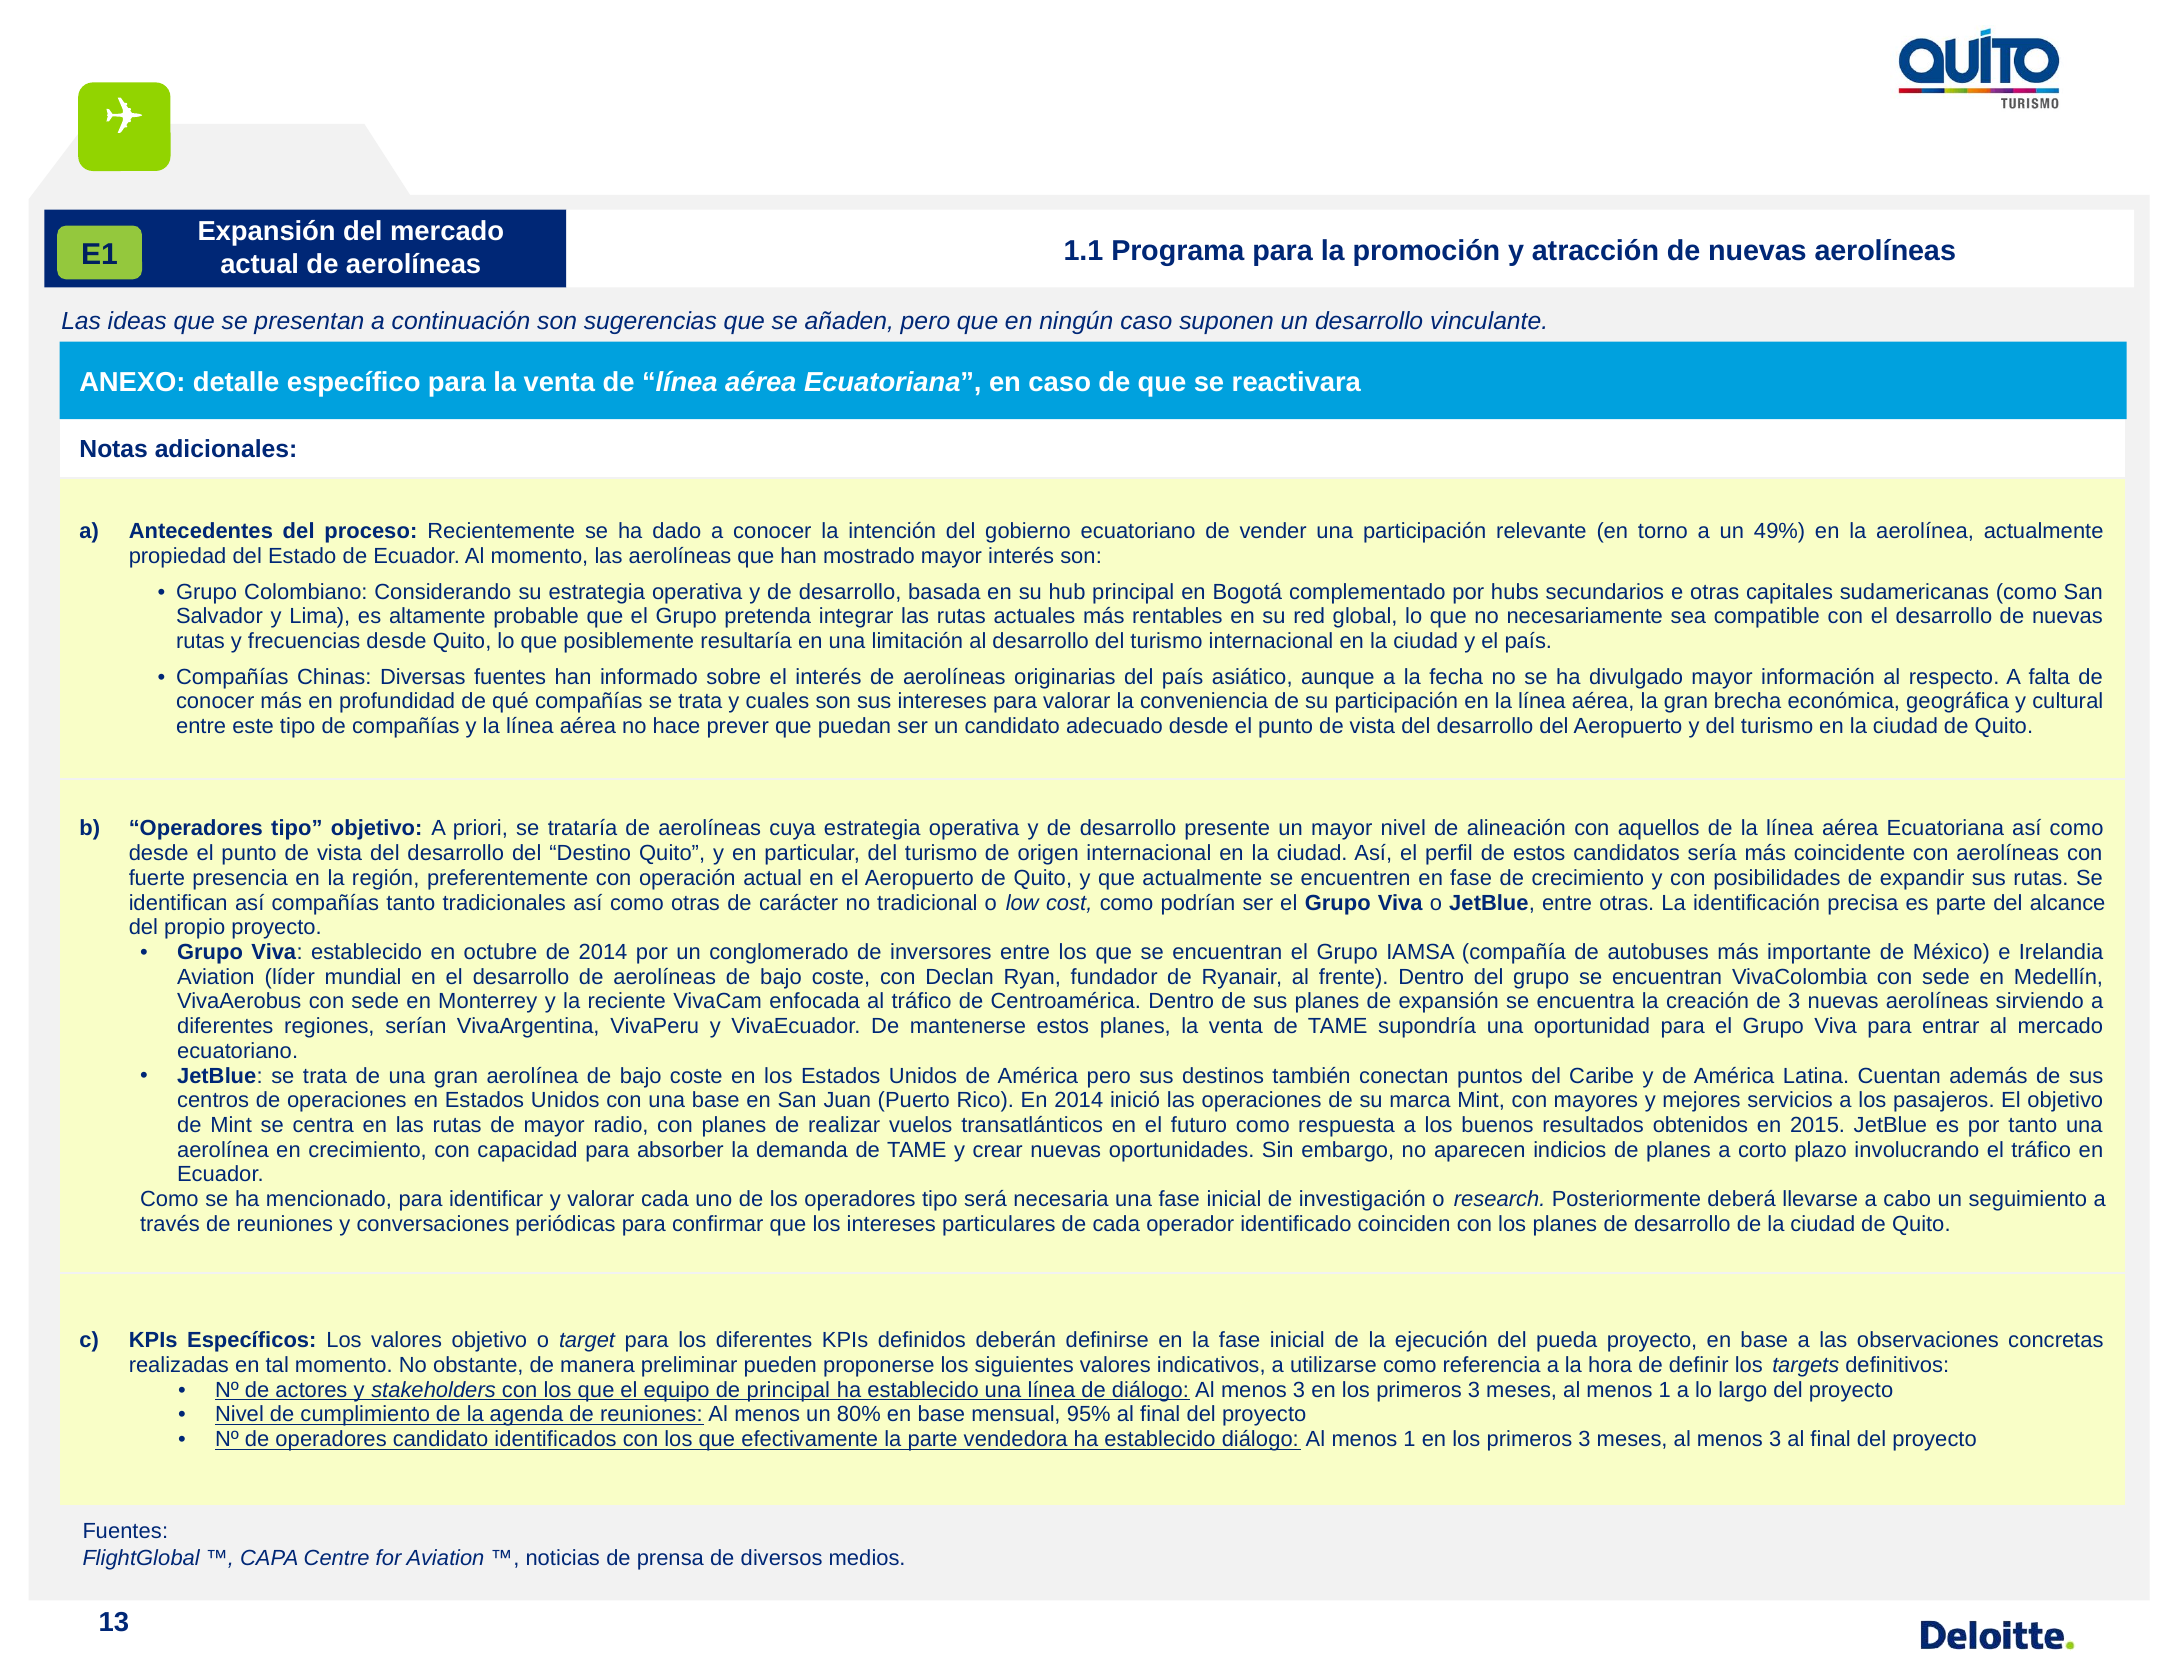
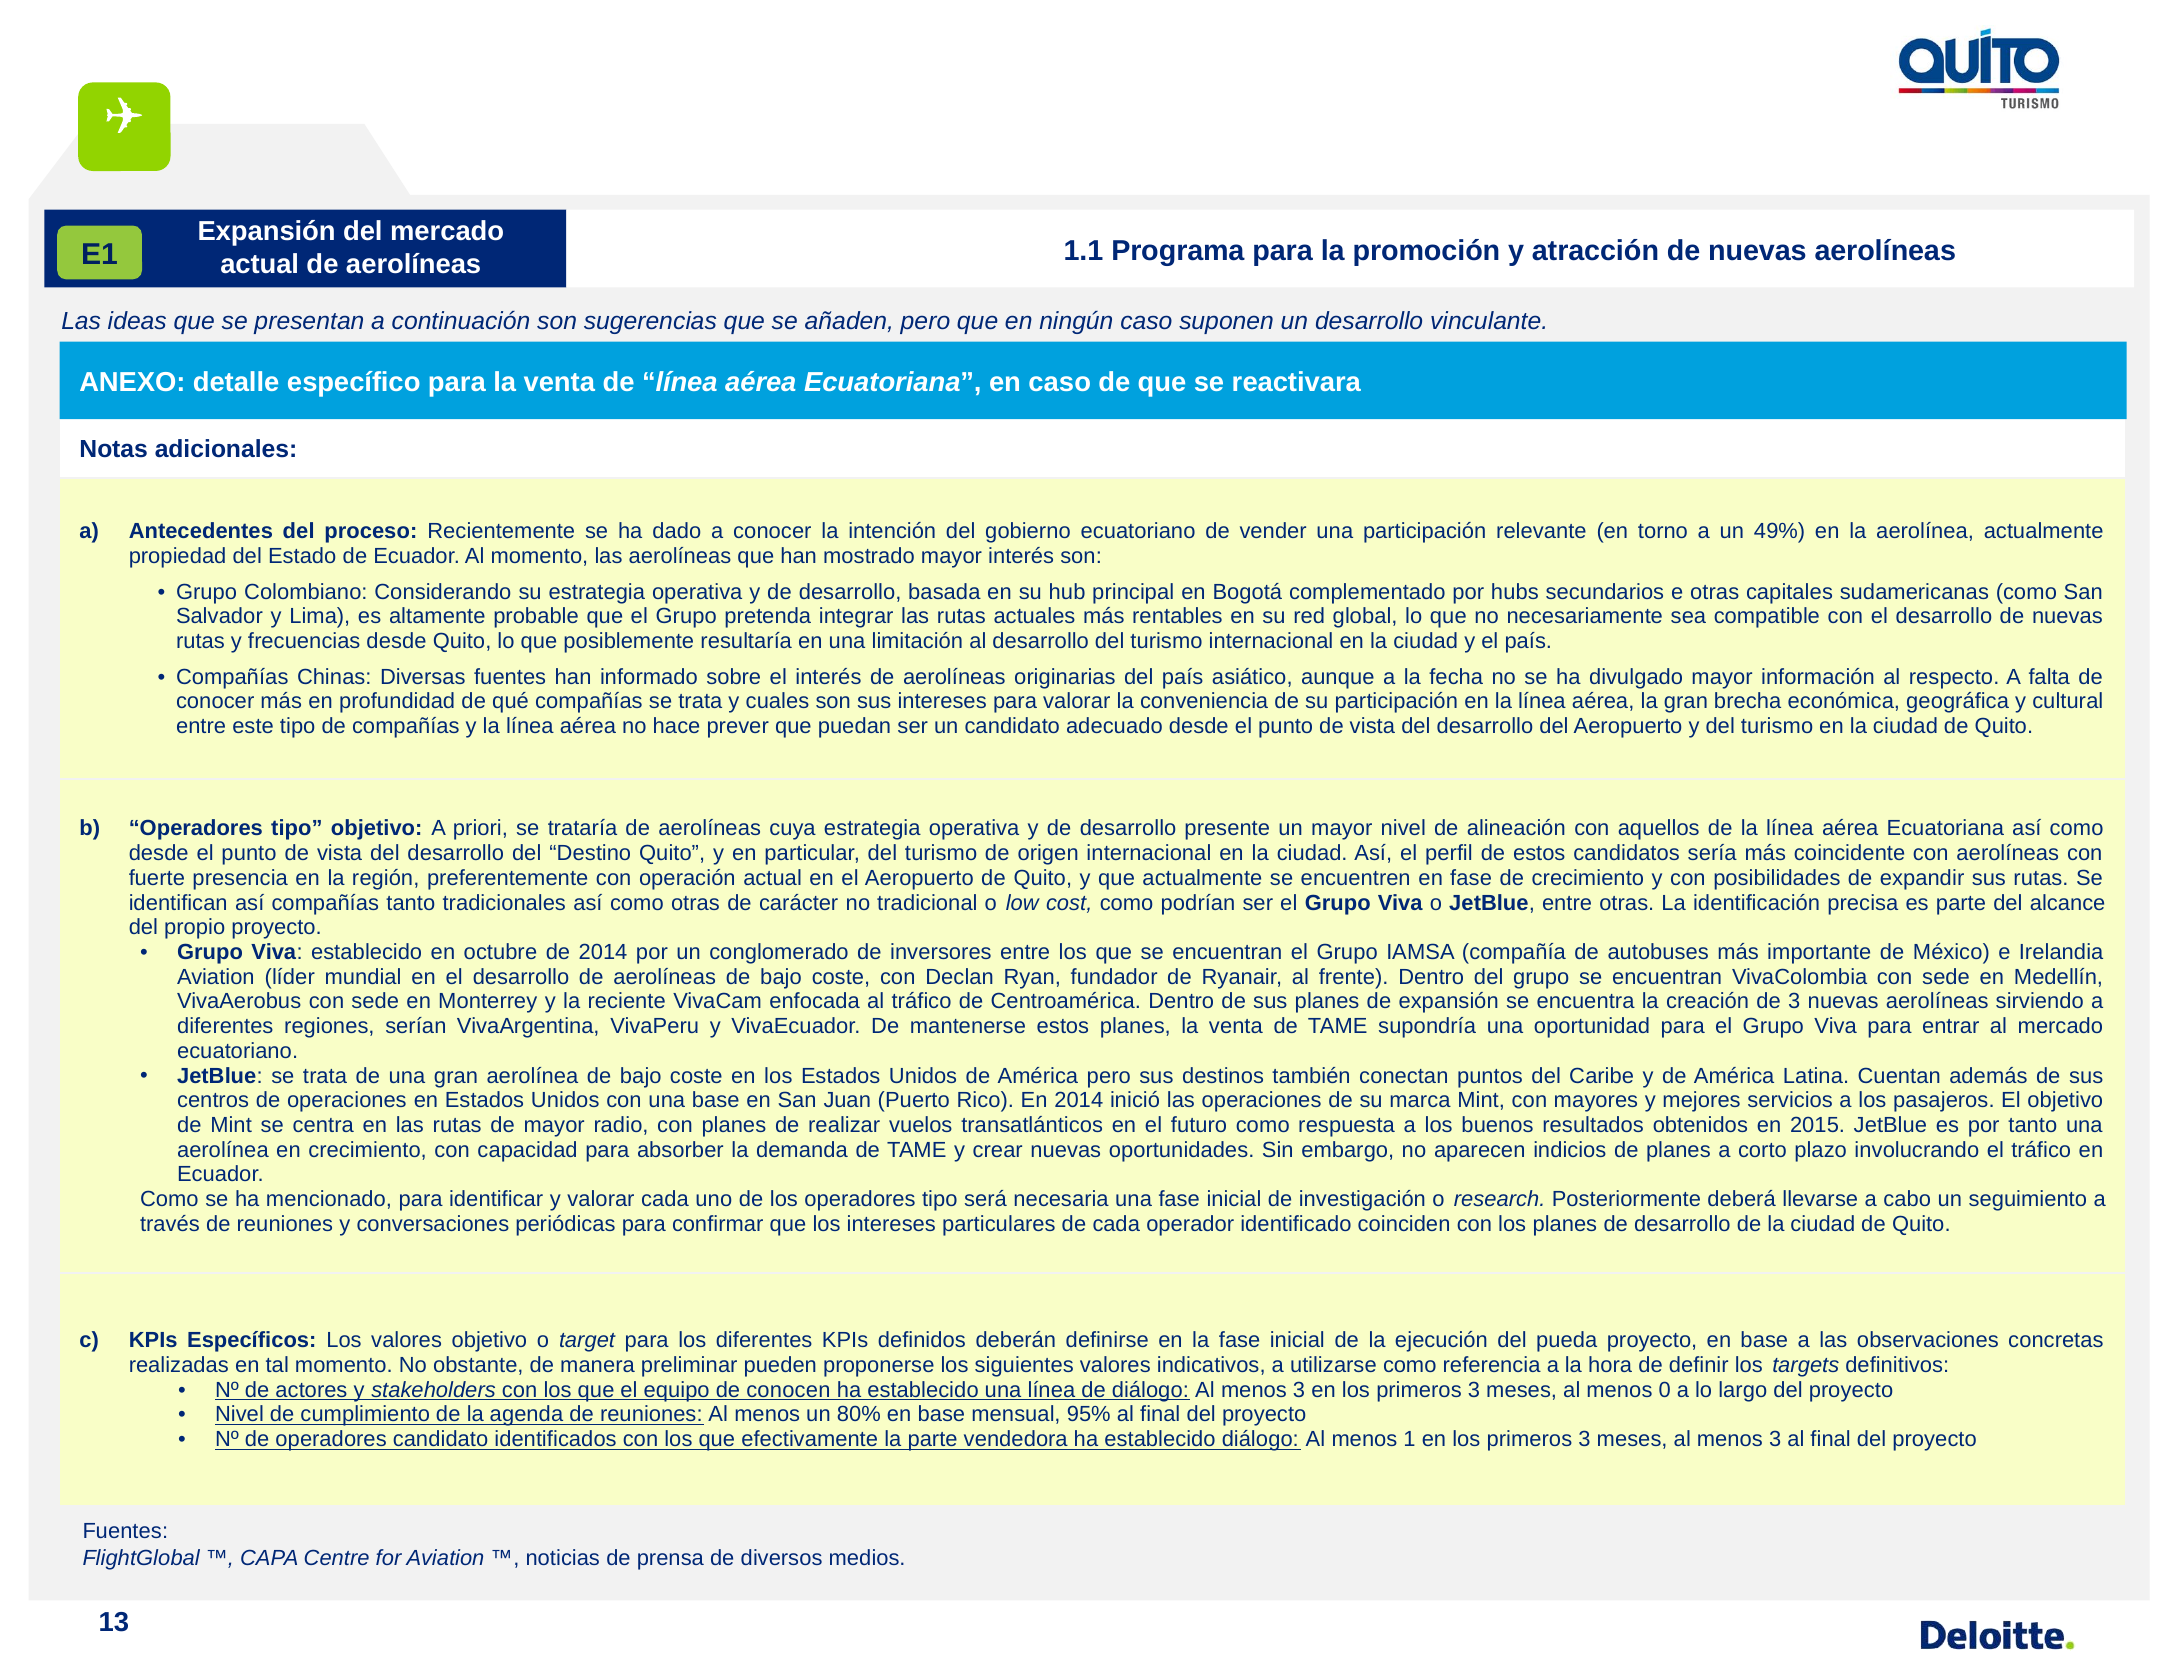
de principal: principal -> conocen (788, 1390)
meses al menos 1: 1 -> 0 (1665, 1390)
